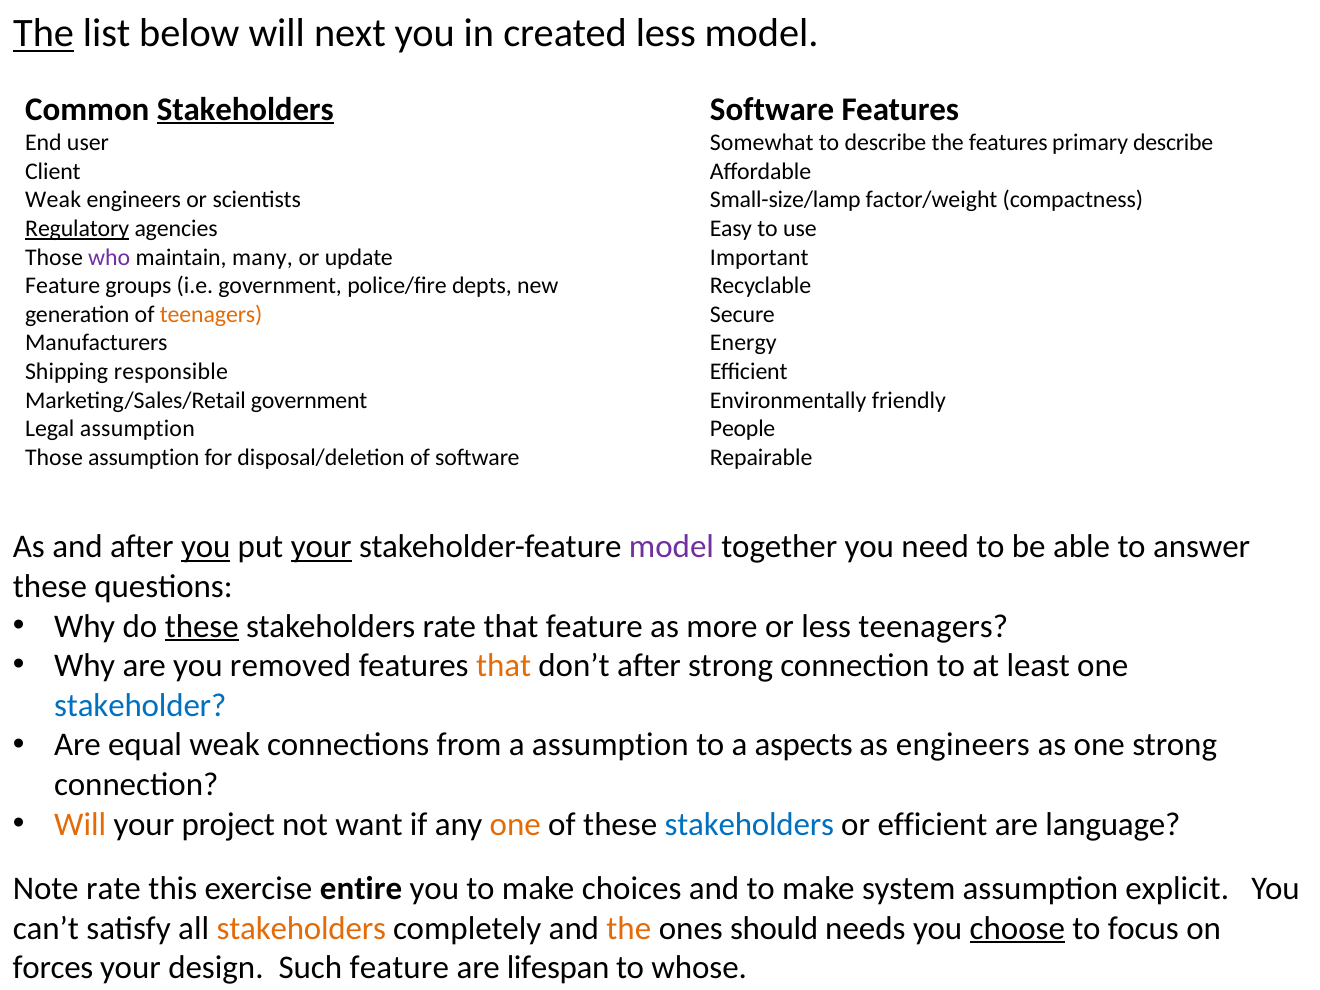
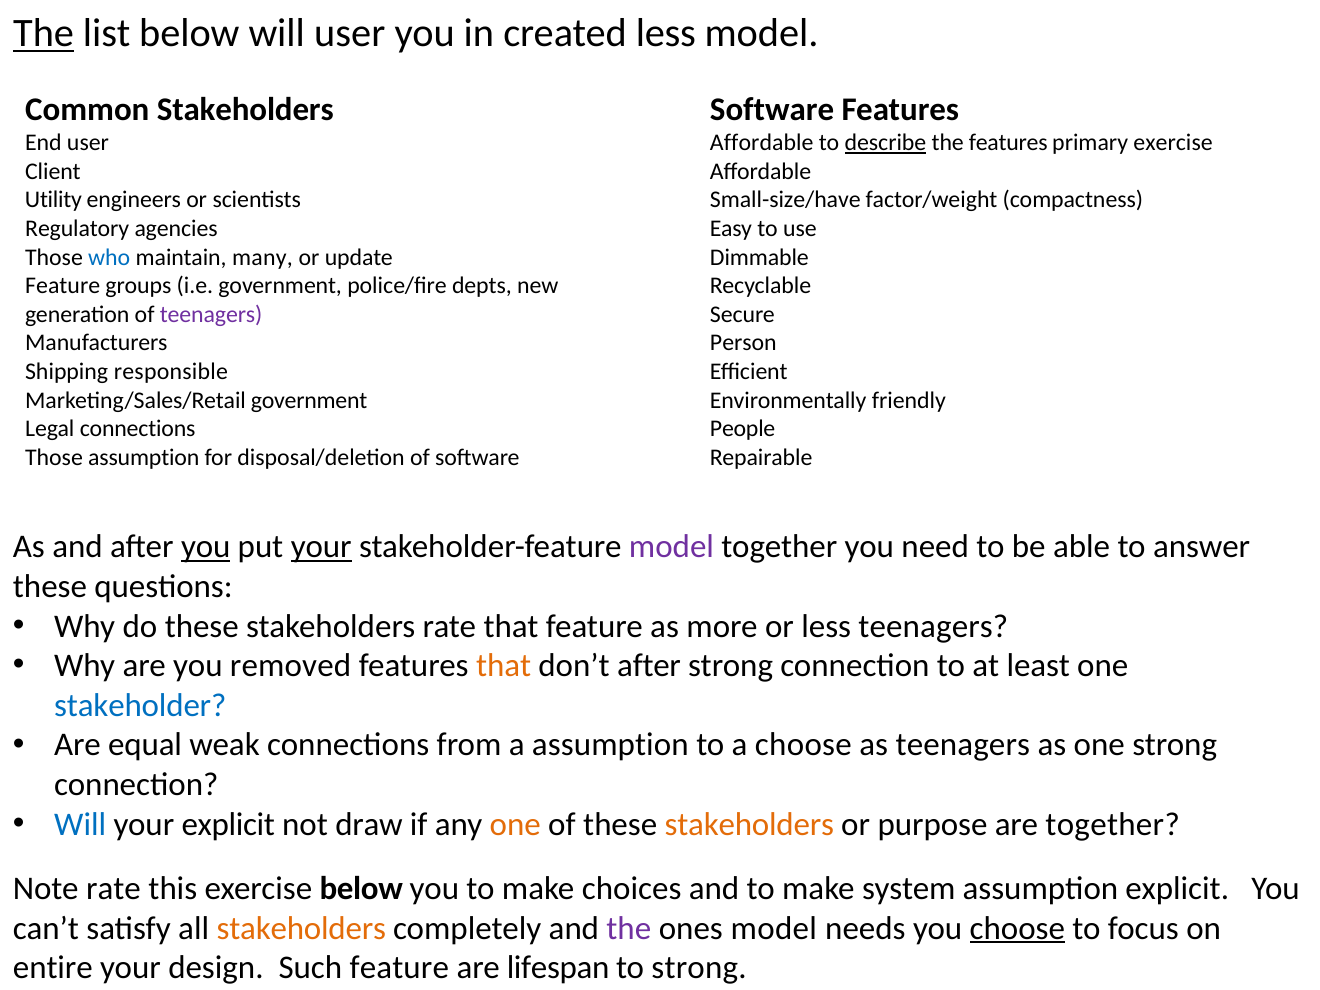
will next: next -> user (350, 34)
Stakeholders underline: present -> none (245, 109)
Somewhat: Somewhat -> Affordable (762, 143)
describe underline: none -> present (885, 143)
primary describe: describe -> exercise (1173, 143)
Weak: Weak -> Utility (53, 200)
Small-size/lamp: Small-size/lamp -> Small-size/have (785, 200)
Regulatory underline: present -> none (77, 229)
who colour: purple -> blue (109, 257)
Important: Important -> Dimmable (759, 257)
teenagers colour: orange -> purple (211, 314)
Energy: Energy -> Person (743, 343)
Legal assumption: assumption -> connections (138, 429)
these underline: present -> none (202, 626)
a aspects: aspects -> choose (803, 745)
as engineers: engineers -> teenagers (963, 745)
Will colour: orange -> blue (80, 824)
your project: project -> explicit (228, 824)
want: want -> draw (369, 824)
stakeholders colour: blue -> orange (749, 824)
or efficient: efficient -> purpose (932, 824)
are language: language -> together (1113, 824)
exercise entire: entire -> below (361, 889)
the colour: orange -> purple (629, 928)
ones should: should -> model (774, 928)
forces: forces -> entire (53, 968)
to whose: whose -> strong (699, 968)
